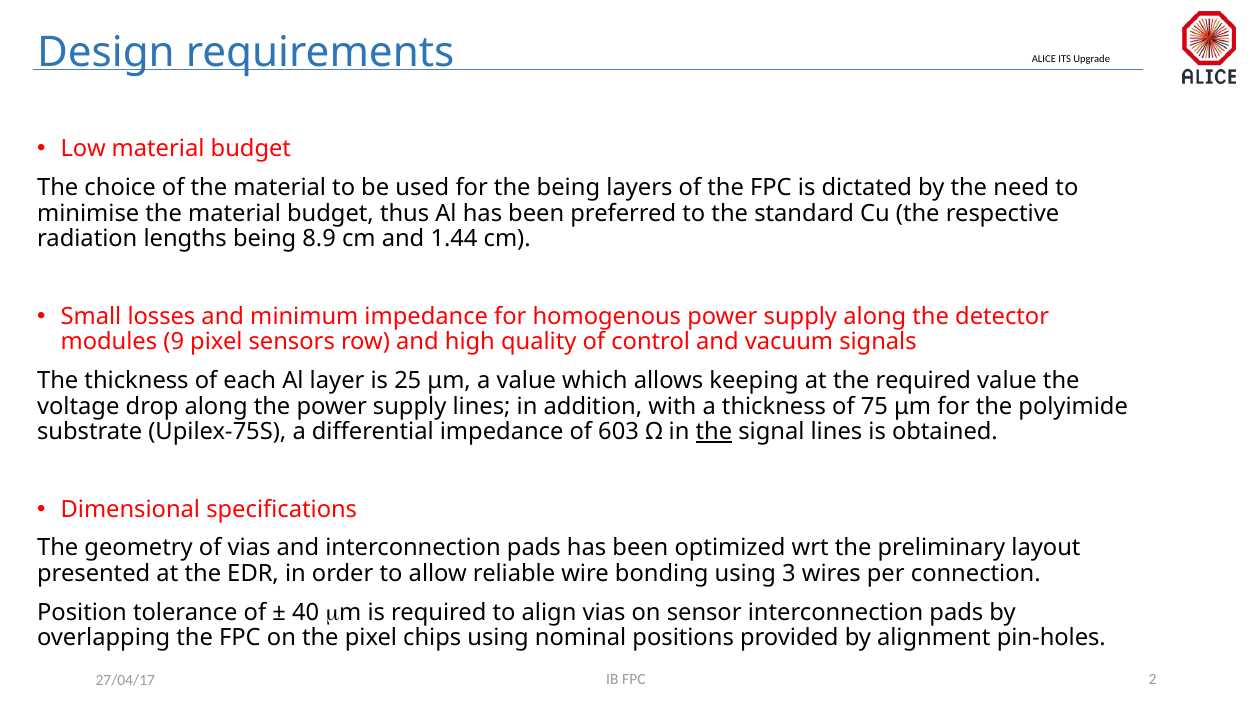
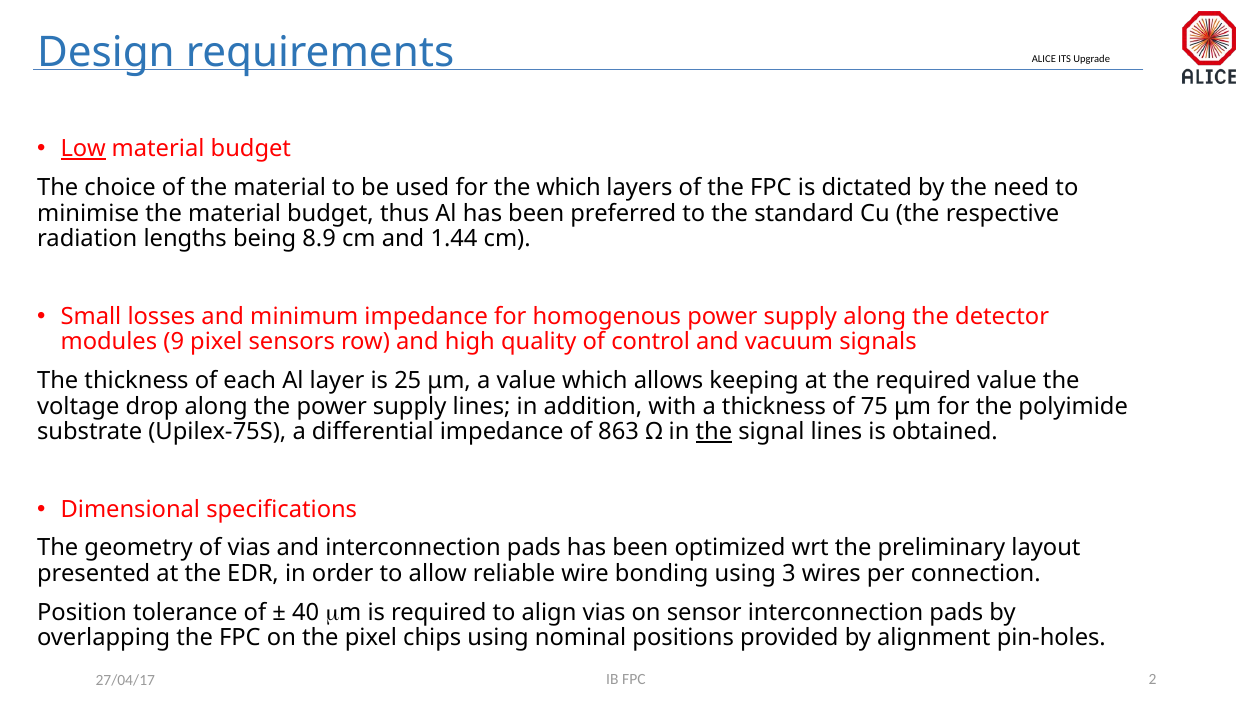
Low underline: none -> present (83, 149)
the being: being -> which (569, 188)
603: 603 -> 863 (619, 432)
